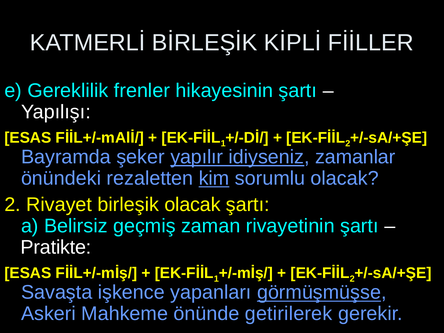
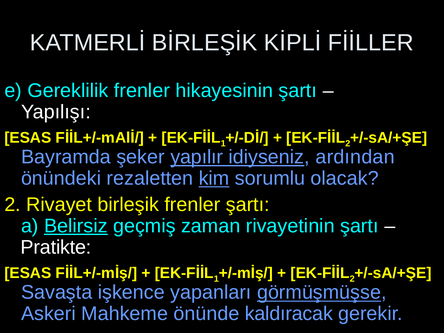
zamanlar: zamanlar -> ardından (355, 157)
birleşik olacak: olacak -> frenler (192, 205)
Belirsiz underline: none -> present (76, 226)
getirilerek: getirilerek -> kaldıracak (289, 314)
